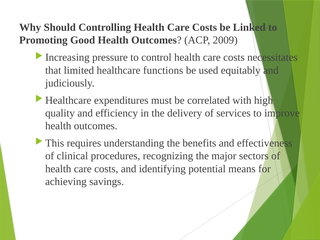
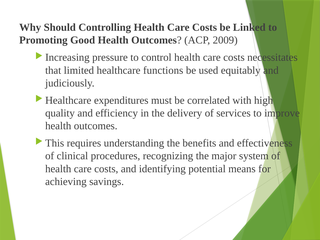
sectors: sectors -> system (254, 156)
